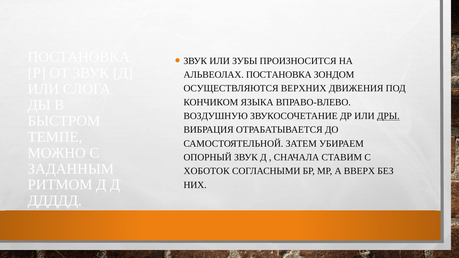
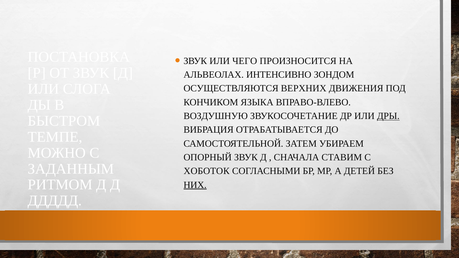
ЗУБЫ: ЗУБЫ -> ЧЕГО (245, 61)
АЛЬВЕОЛАХ ПОСТАНОВКА: ПОСТАНОВКА -> ИНТЕНСИВНО (279, 75)
ВВЕРХ: ВВЕРХ -> ДЕТЕЙ (359, 171)
НИХ underline: none -> present (195, 185)
